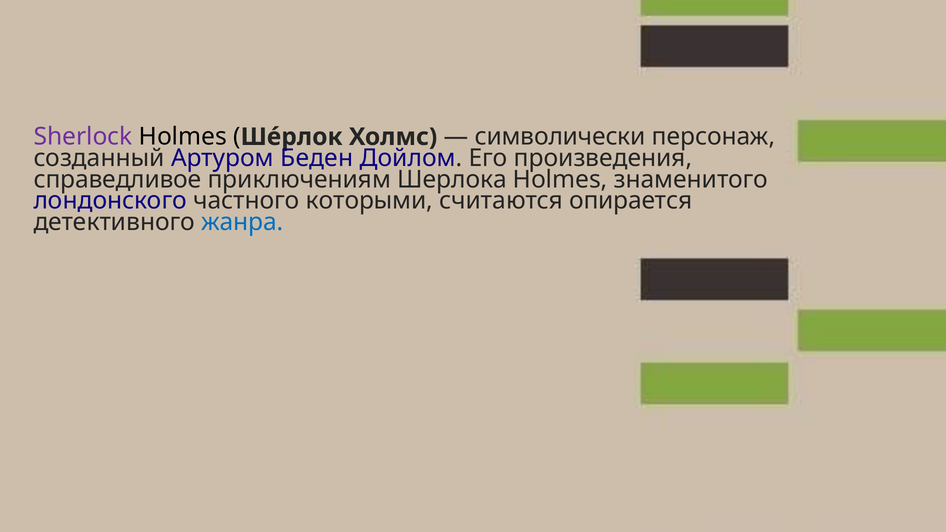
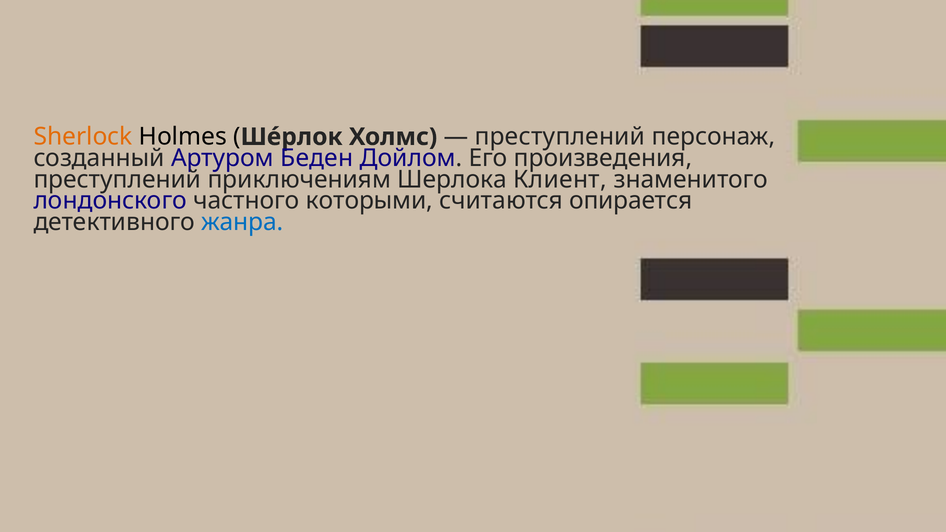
Sherlock colour: purple -> orange (83, 137)
символически: символически -> преступлений (560, 137)
справедливое: справедливое -> преступлений (117, 179)
Шерлока Holmes: Holmes -> Клиент (560, 179)
